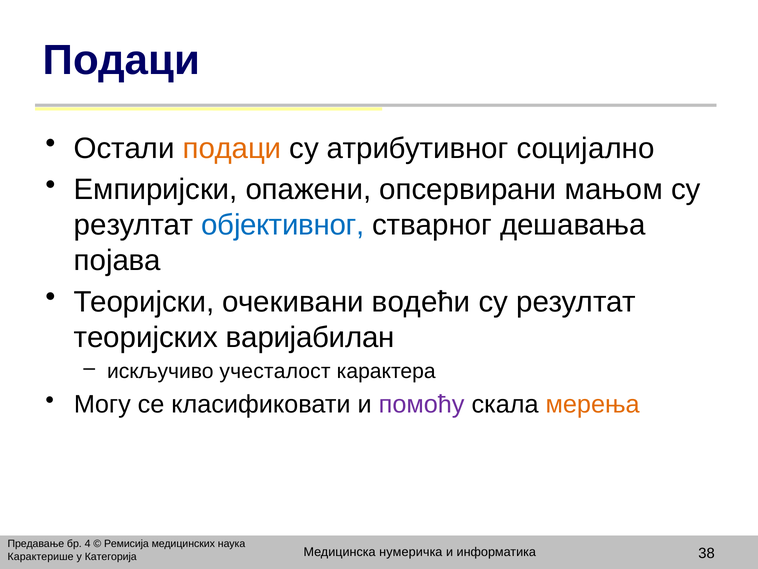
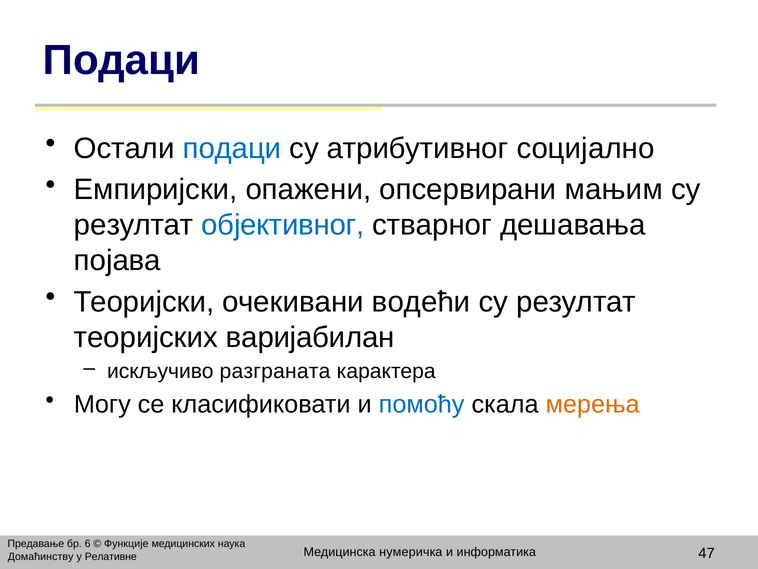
подаци colour: orange -> blue (232, 148)
мањом: мањом -> мањим (614, 190)
учесталост: учесталост -> разграната (275, 371)
помоћу colour: purple -> blue (422, 404)
4: 4 -> 6 (88, 543)
Ремисија: Ремисија -> Функције (126, 543)
38: 38 -> 47 (707, 553)
Карактерише: Карактерише -> Домаћинству (41, 556)
Категорија: Категорија -> Релативне (111, 556)
